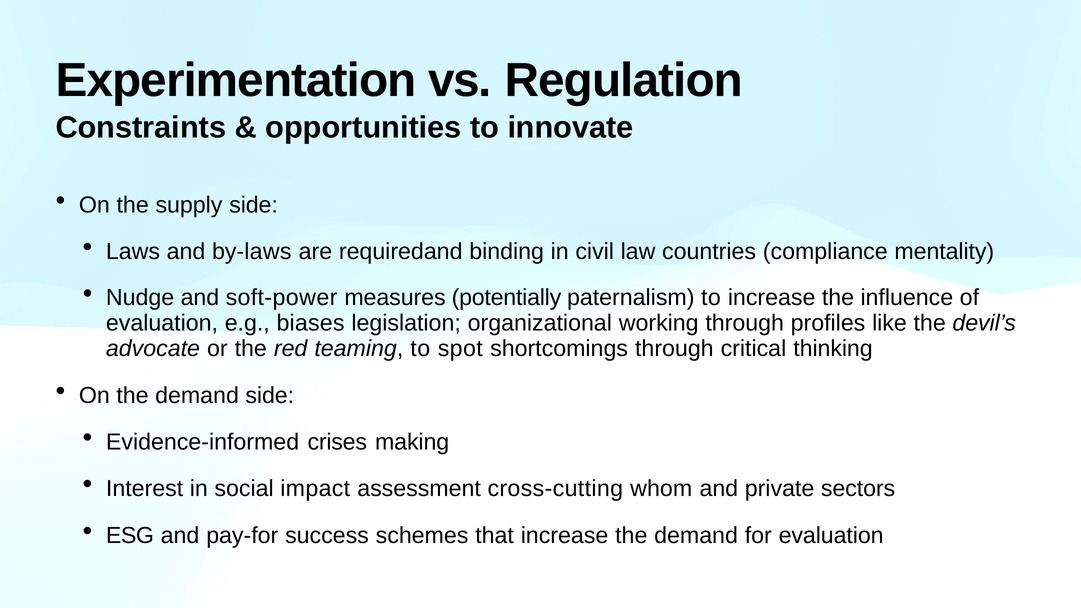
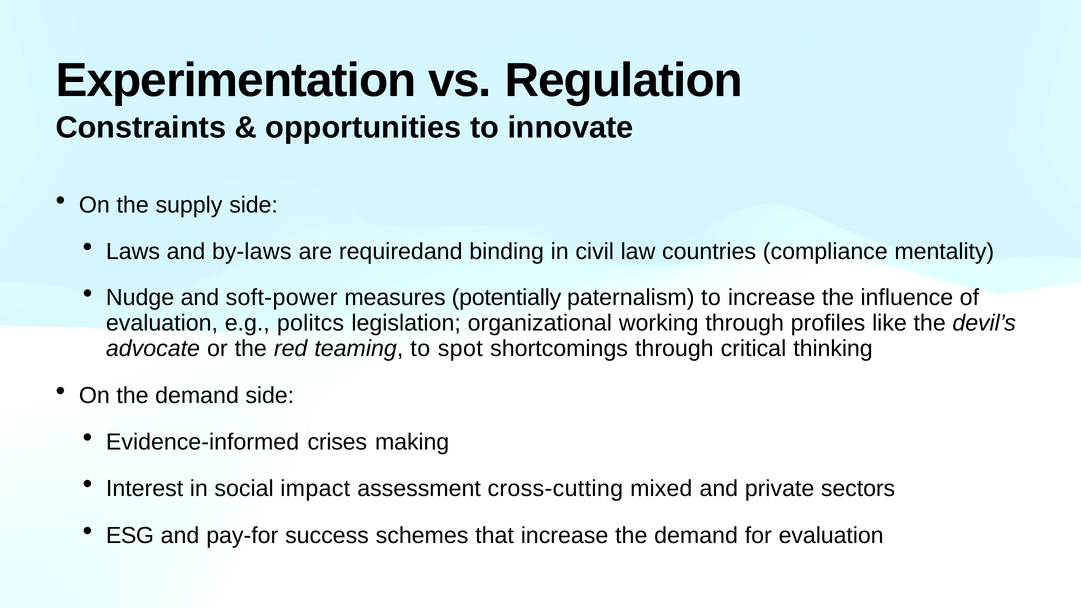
biases: biases -> politcs (311, 323)
whom: whom -> mixed (661, 489)
